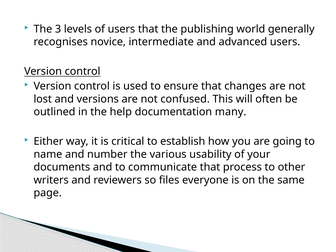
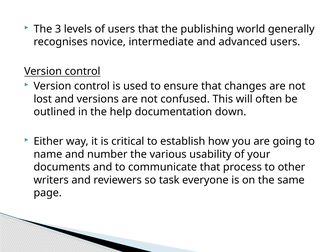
many: many -> down (231, 112)
files: files -> task (169, 180)
